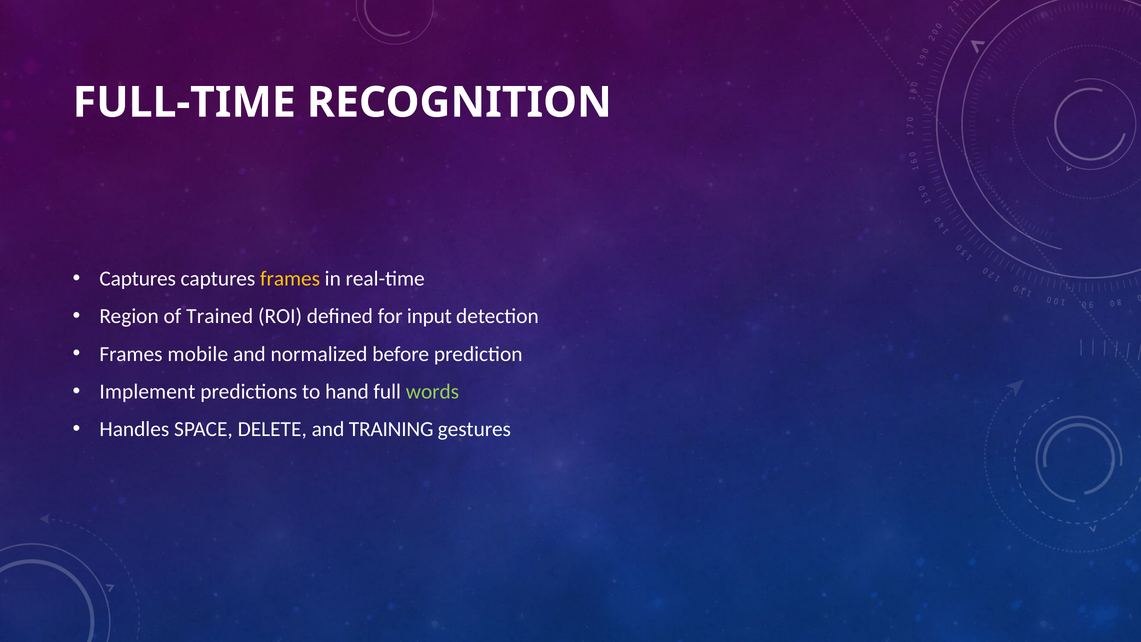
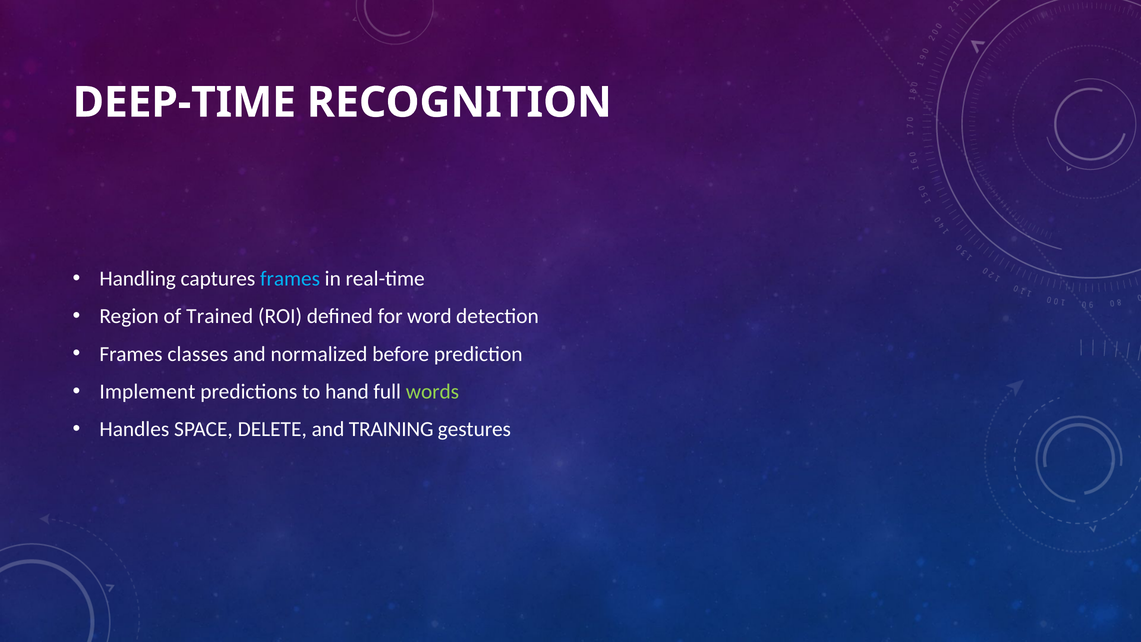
FULL-TIME: FULL-TIME -> DEEP-TIME (184, 102)
Captures: Captures -> Handling (138, 279)
frames colour: yellow -> light blue (290, 279)
input: input -> word (429, 316)
mobile: mobile -> classes (198, 354)
